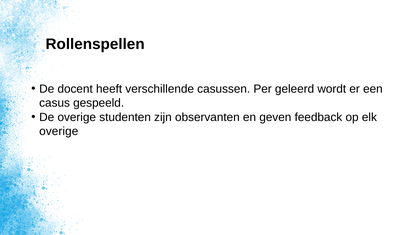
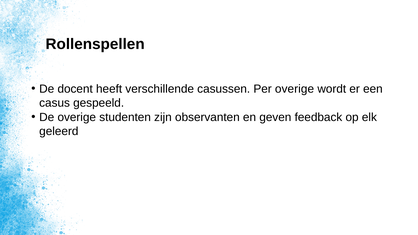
Per geleerd: geleerd -> overige (295, 89)
overige: overige -> geleerd (59, 131)
